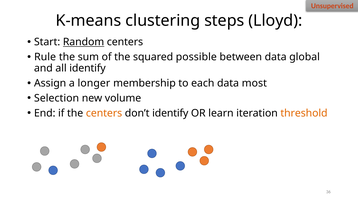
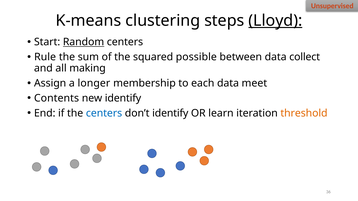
Lloyd underline: none -> present (275, 21)
global: global -> collect (305, 57)
all identify: identify -> making (88, 68)
most: most -> meet (254, 83)
Selection: Selection -> Contents (57, 98)
new volume: volume -> identify (123, 98)
centers colour: orange -> blue (104, 113)
